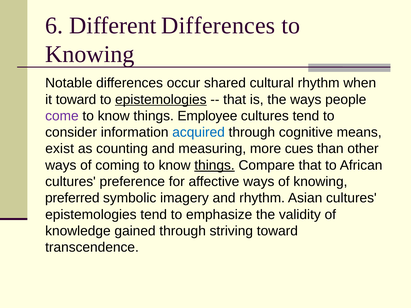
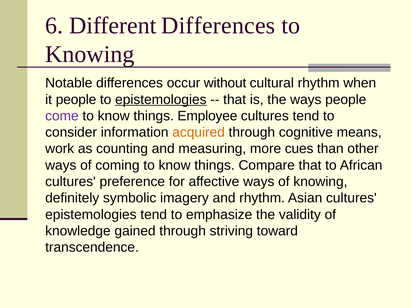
shared: shared -> without (225, 83)
it toward: toward -> people (76, 100)
acquired colour: blue -> orange (199, 132)
exist: exist -> work (60, 149)
things underline: present -> none (215, 165)
preferred: preferred -> definitely (72, 198)
